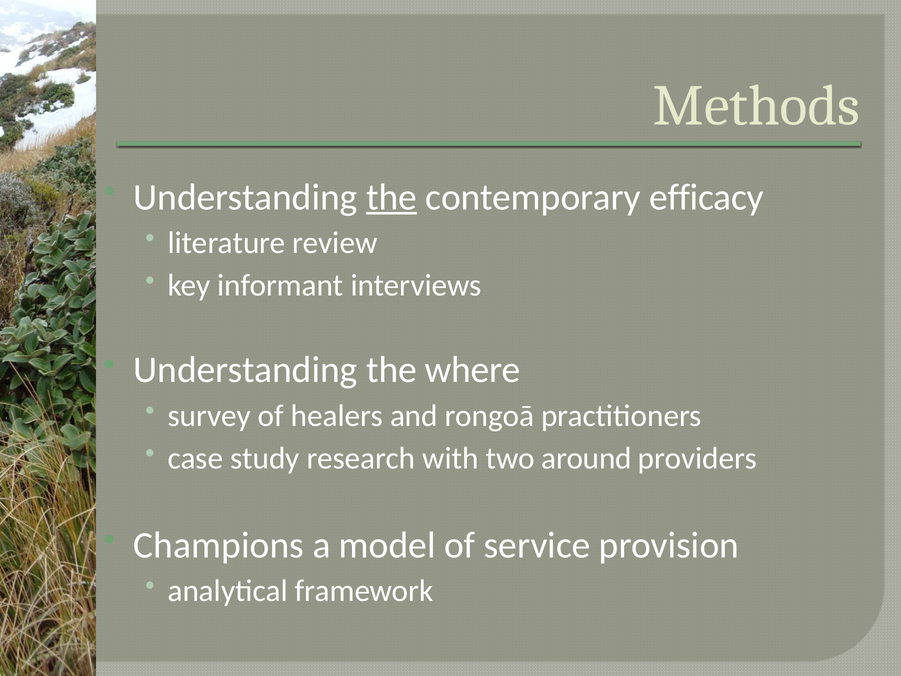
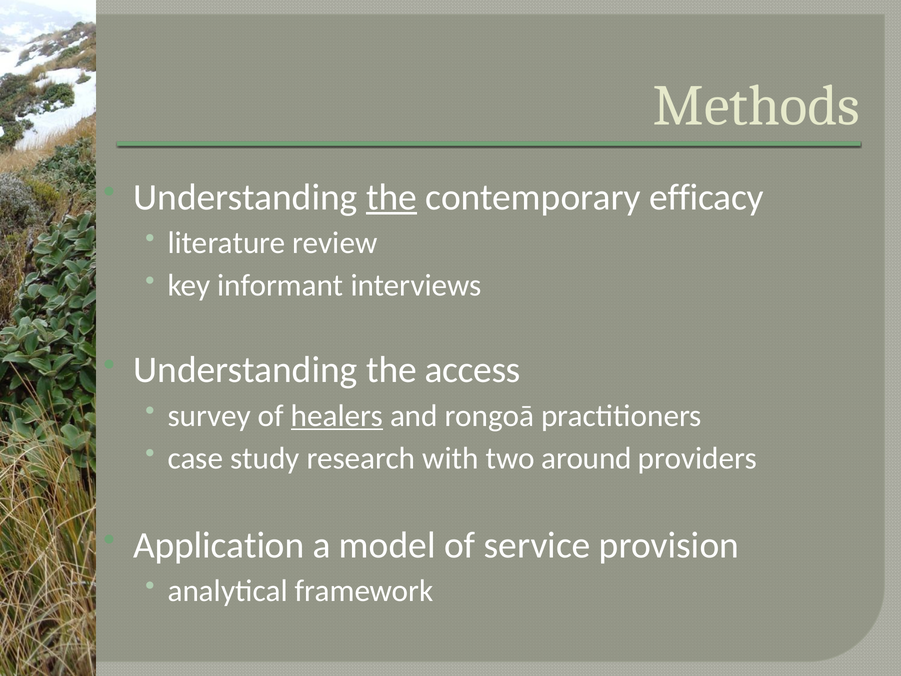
where: where -> access (473, 370)
healers underline: none -> present (337, 416)
Champions: Champions -> Application (219, 545)
